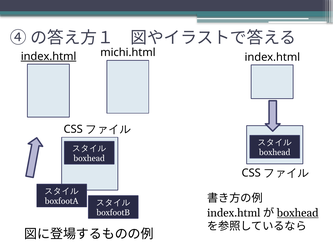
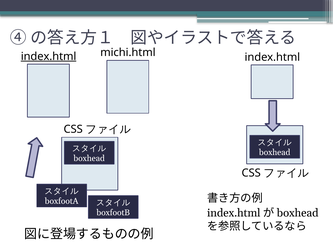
boxhead underline: present -> none (298, 213)
